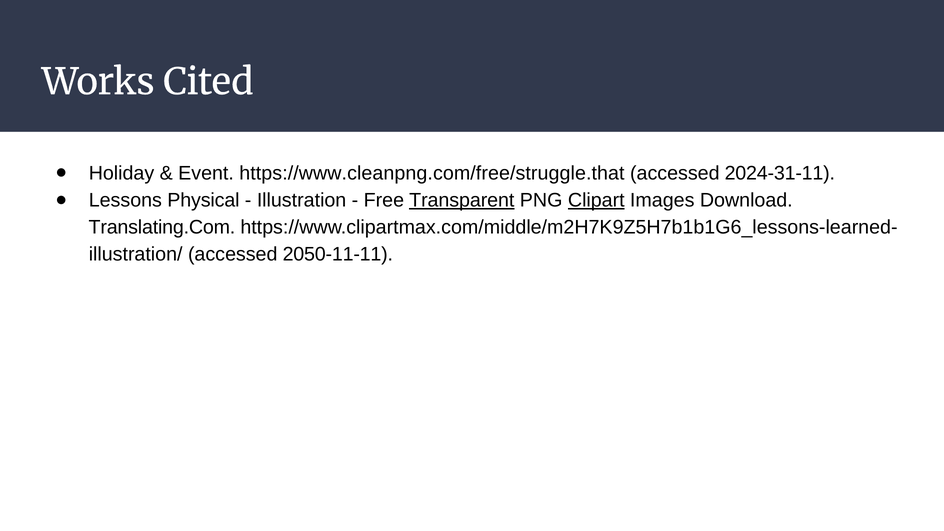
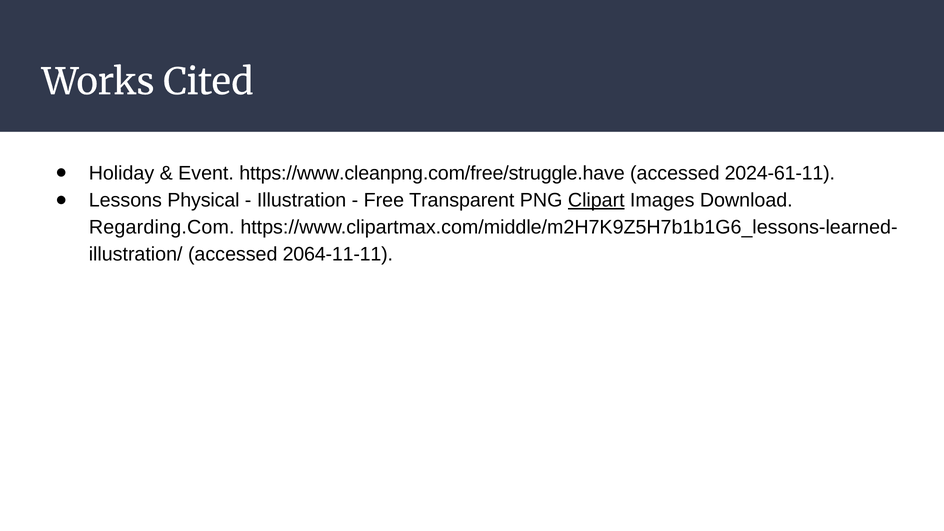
https://www.cleanpng.com/free/struggle.that: https://www.cleanpng.com/free/struggle.that -> https://www.cleanpng.com/free/struggle.have (432, 173)
2024-31-11: 2024-31-11 -> 2024-61-11 (780, 173)
Transparent underline: present -> none (462, 200)
Translating.Com: Translating.Com -> Regarding.Com (162, 227)
2050-11-11: 2050-11-11 -> 2064-11-11 (338, 254)
